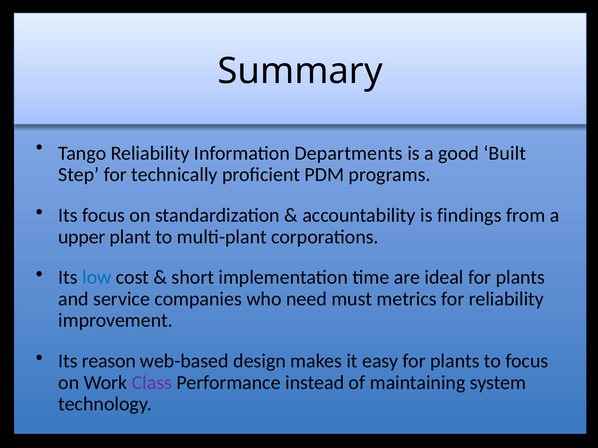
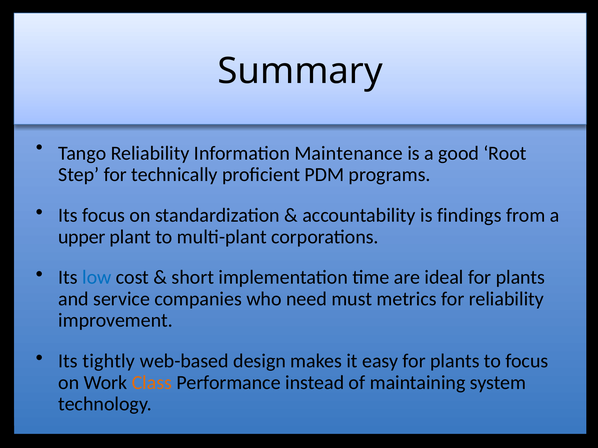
Departments: Departments -> Maintenance (349, 153)
Built: Built -> Root (505, 153)
reason: reason -> tightly (109, 361)
Class colour: purple -> orange (152, 383)
